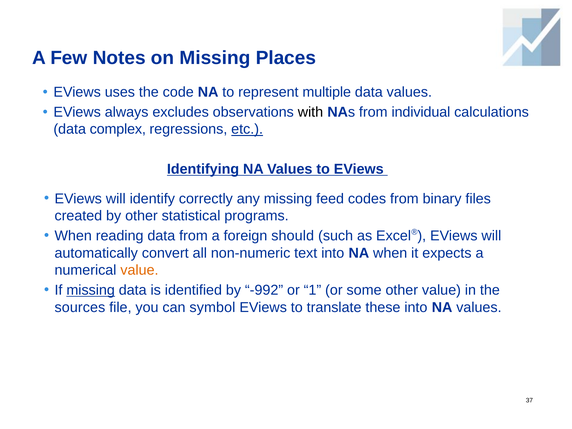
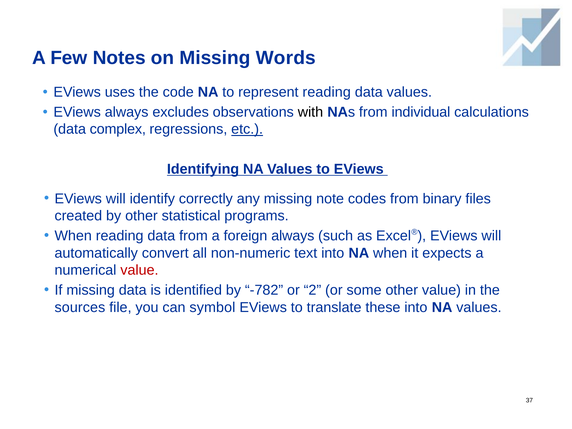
Places: Places -> Words (286, 58)
represent multiple: multiple -> reading (327, 92)
feed: feed -> note (330, 199)
foreign should: should -> always (293, 236)
value colour: orange -> red (139, 270)
missing underline: present -> none (91, 290)
-992: -992 -> -782 (264, 290)
1: 1 -> 2 (312, 290)
